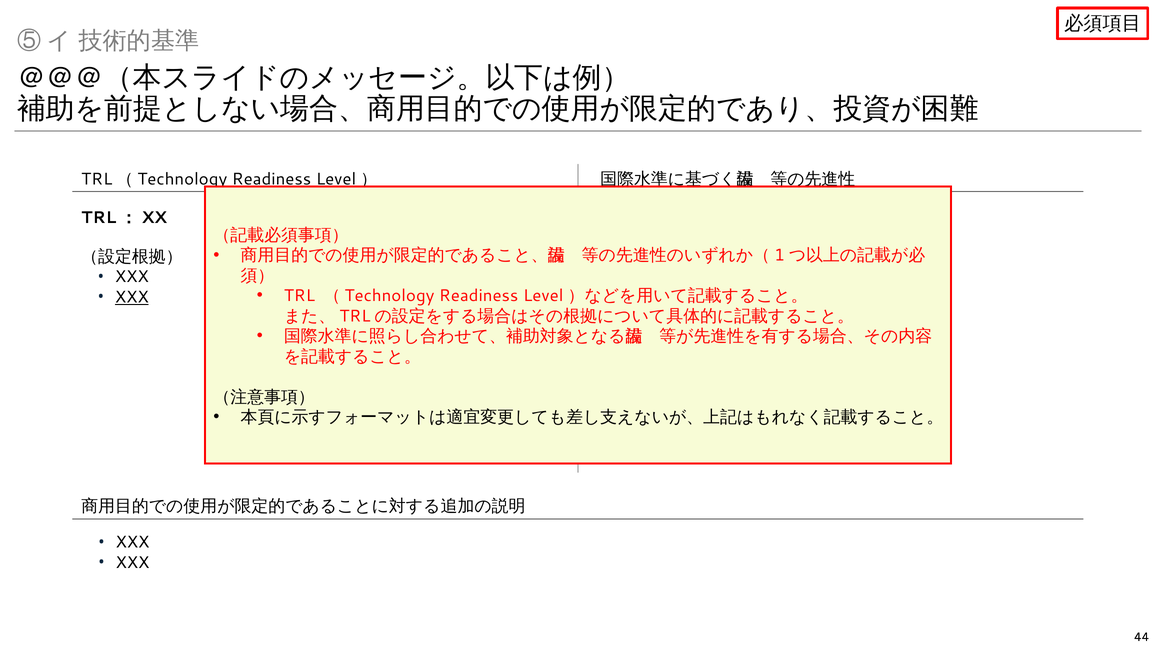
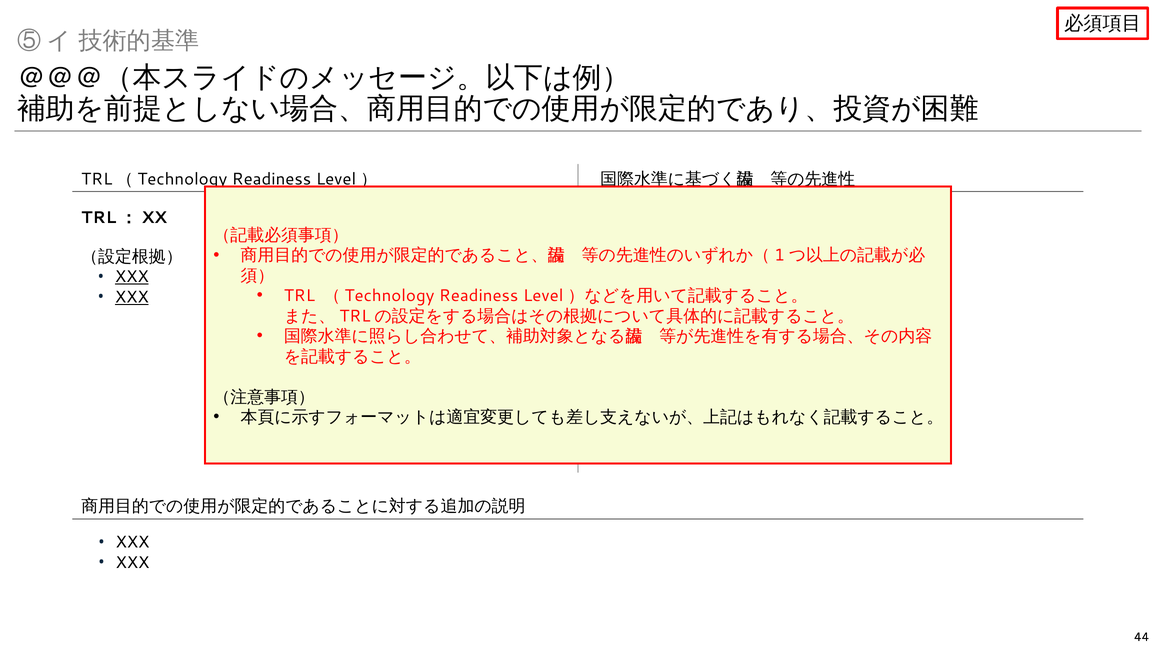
XXX underline: none -> present (132, 277)
